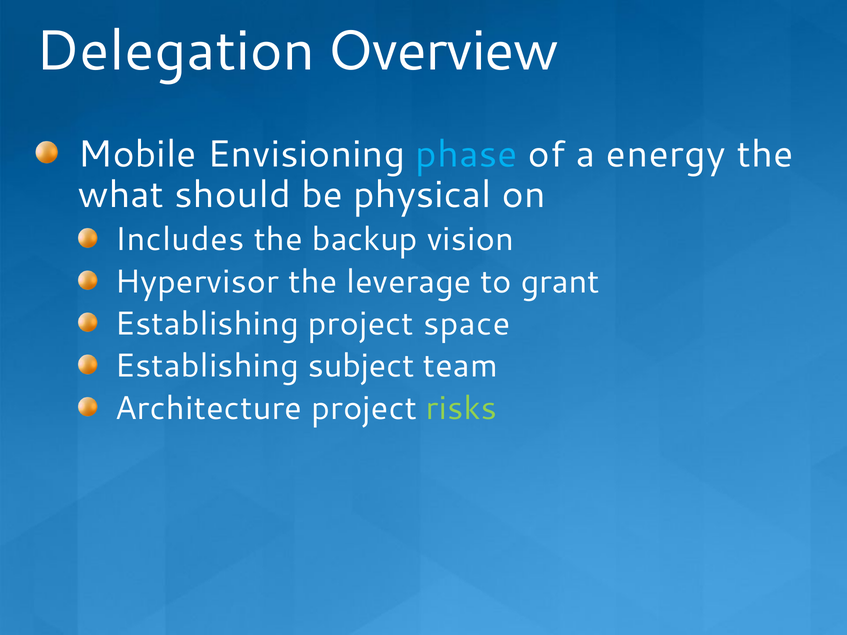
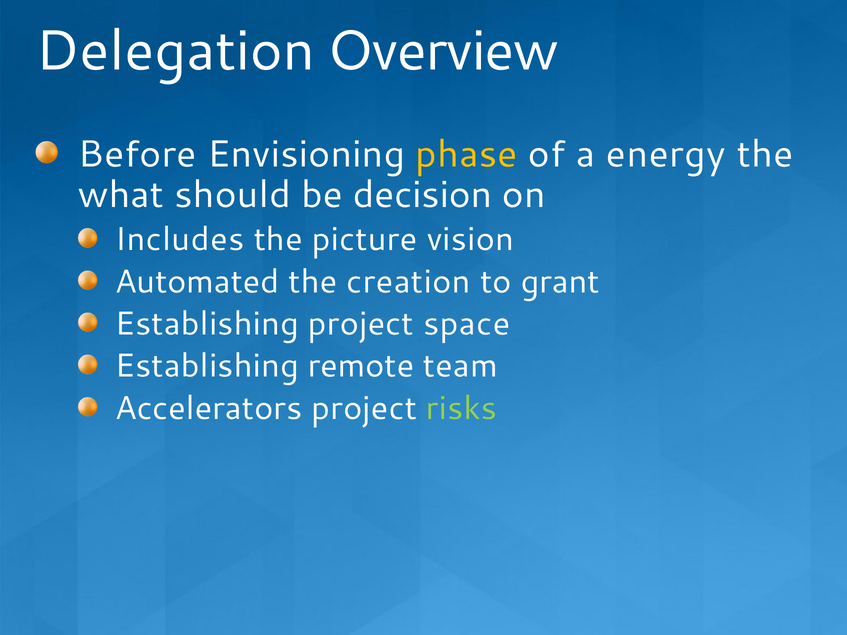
Mobile: Mobile -> Before (137, 154)
phase colour: light blue -> yellow (467, 154)
physical: physical -> decision (423, 195)
backup: backup -> picture (365, 240)
Hypervisor: Hypervisor -> Automated (197, 282)
leverage: leverage -> creation (409, 282)
subject: subject -> remote (361, 366)
Architecture: Architecture -> Accelerators (209, 408)
